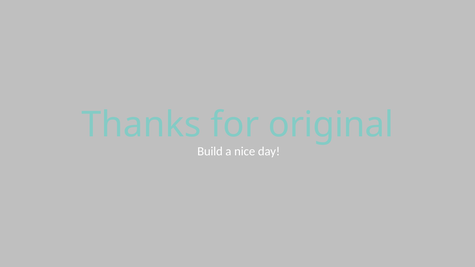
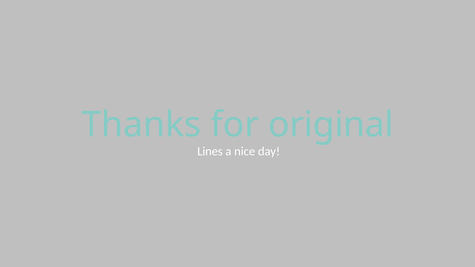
Build: Build -> Lines (210, 152)
